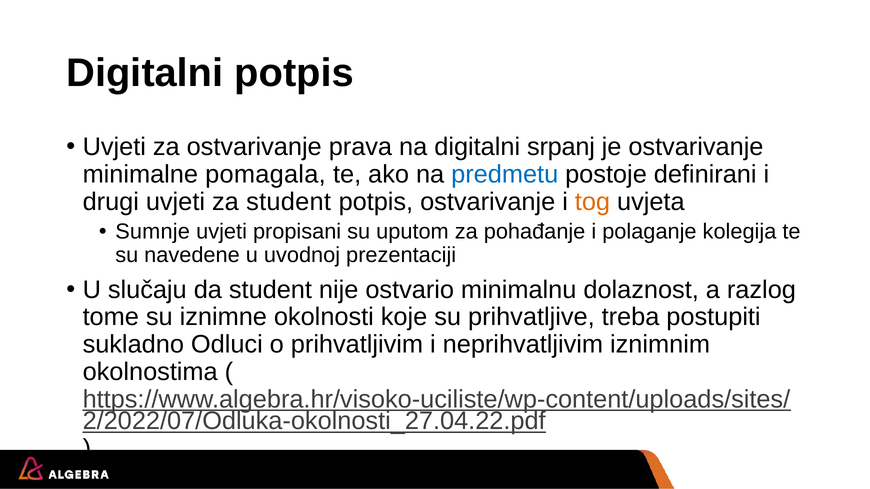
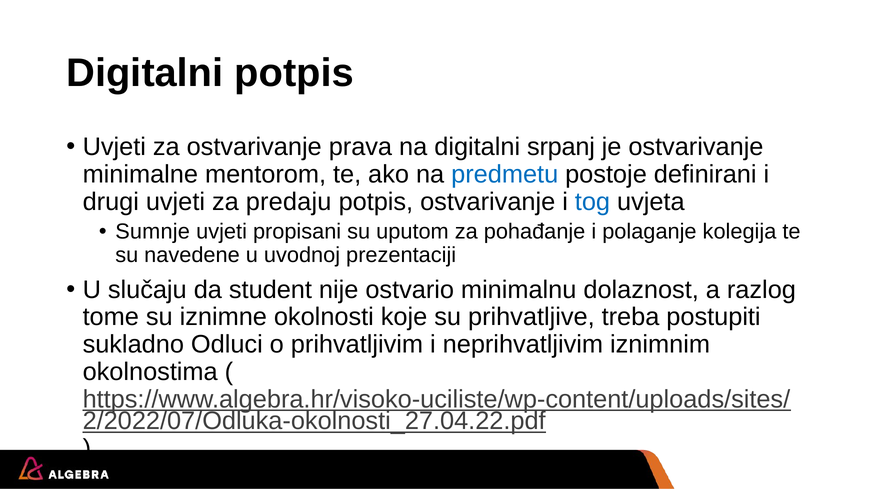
pomagala: pomagala -> mentorom (266, 175)
za student: student -> predaju (289, 202)
tog colour: orange -> blue (592, 202)
